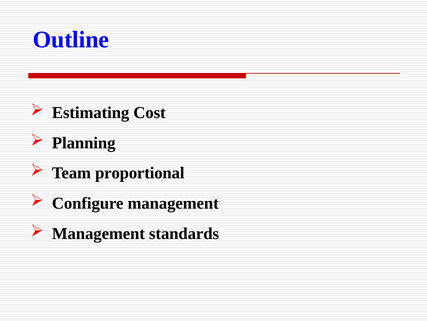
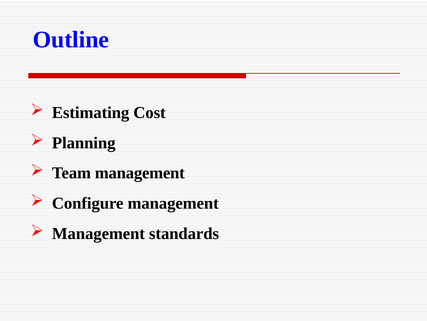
Team proportional: proportional -> management (140, 173)
